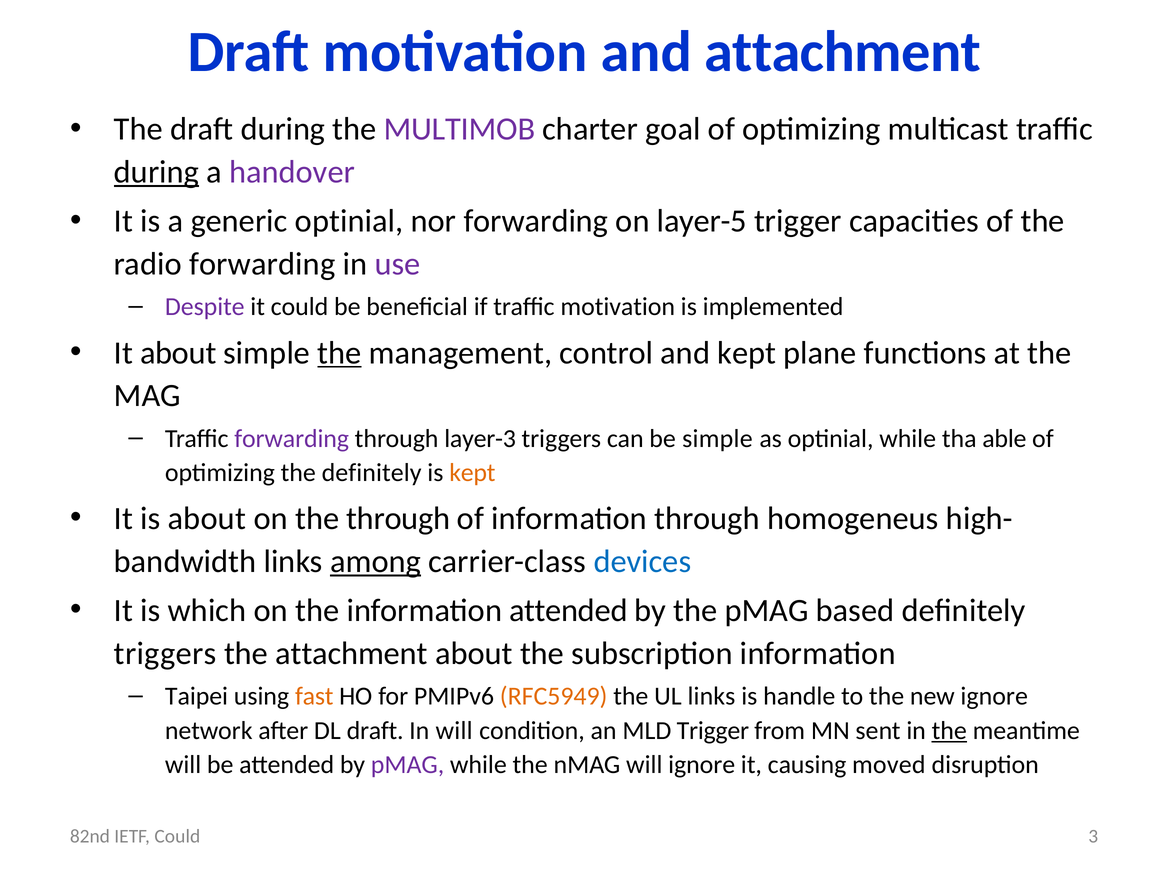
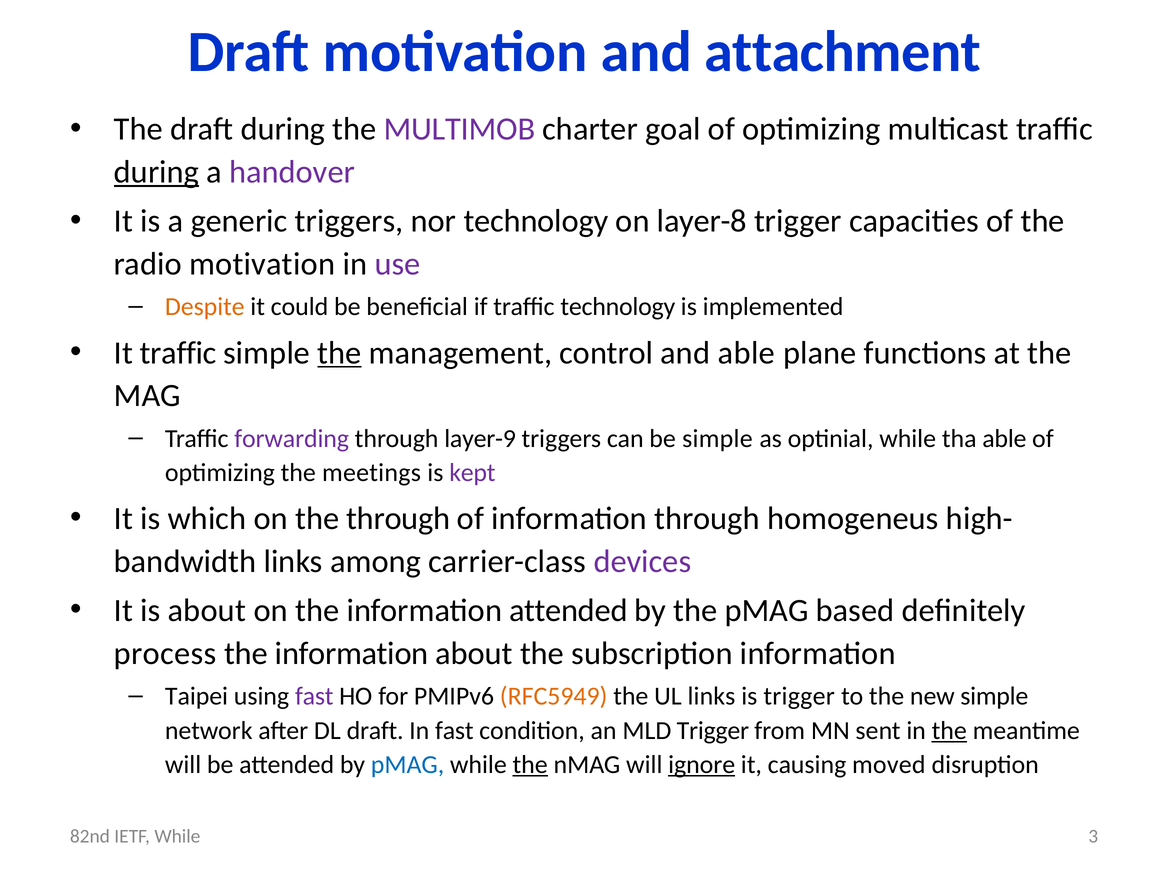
generic optinial: optinial -> triggers (349, 221)
nor forwarding: forwarding -> technology (536, 221)
layer-5: layer-5 -> layer-8 (702, 221)
radio forwarding: forwarding -> motivation (262, 264)
Despite colour: purple -> orange (205, 307)
traffic motivation: motivation -> technology (618, 307)
It about: about -> traffic (178, 353)
and kept: kept -> able (746, 353)
layer-3: layer-3 -> layer-9 (480, 438)
the definitely: definitely -> meetings (371, 473)
kept colour: orange -> purple (472, 473)
is about: about -> which (207, 519)
among underline: present -> none (376, 561)
devices colour: blue -> purple (642, 561)
is which: which -> about (207, 611)
triggers: triggers -> process (165, 653)
attachment: attachment -> information (352, 653)
fast colour: orange -> purple (314, 696)
is handle: handle -> trigger (799, 696)
new ignore: ignore -> simple (994, 696)
In will: will -> fast (454, 731)
pMAG colour: purple -> blue (408, 765)
the underline: none -> present (530, 765)
ignore underline: none -> present (702, 765)
IETF Could: Could -> While (177, 837)
